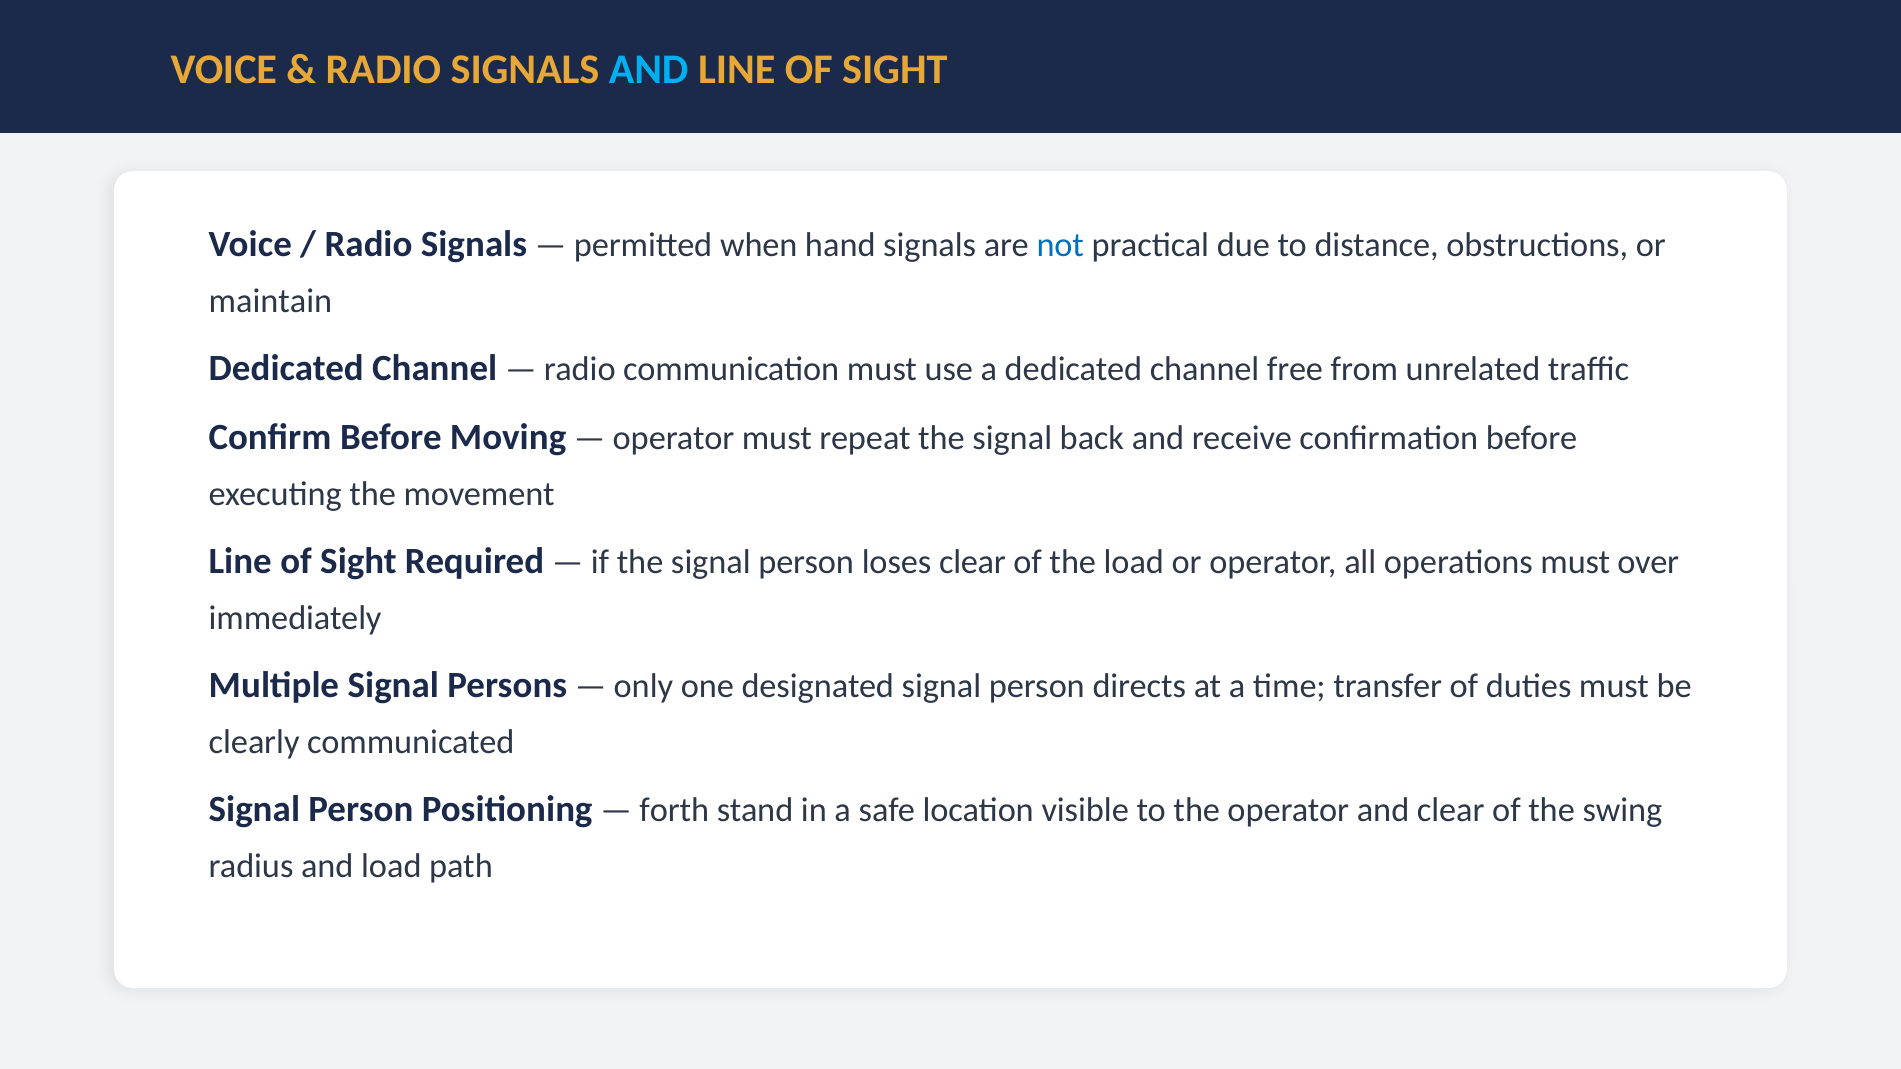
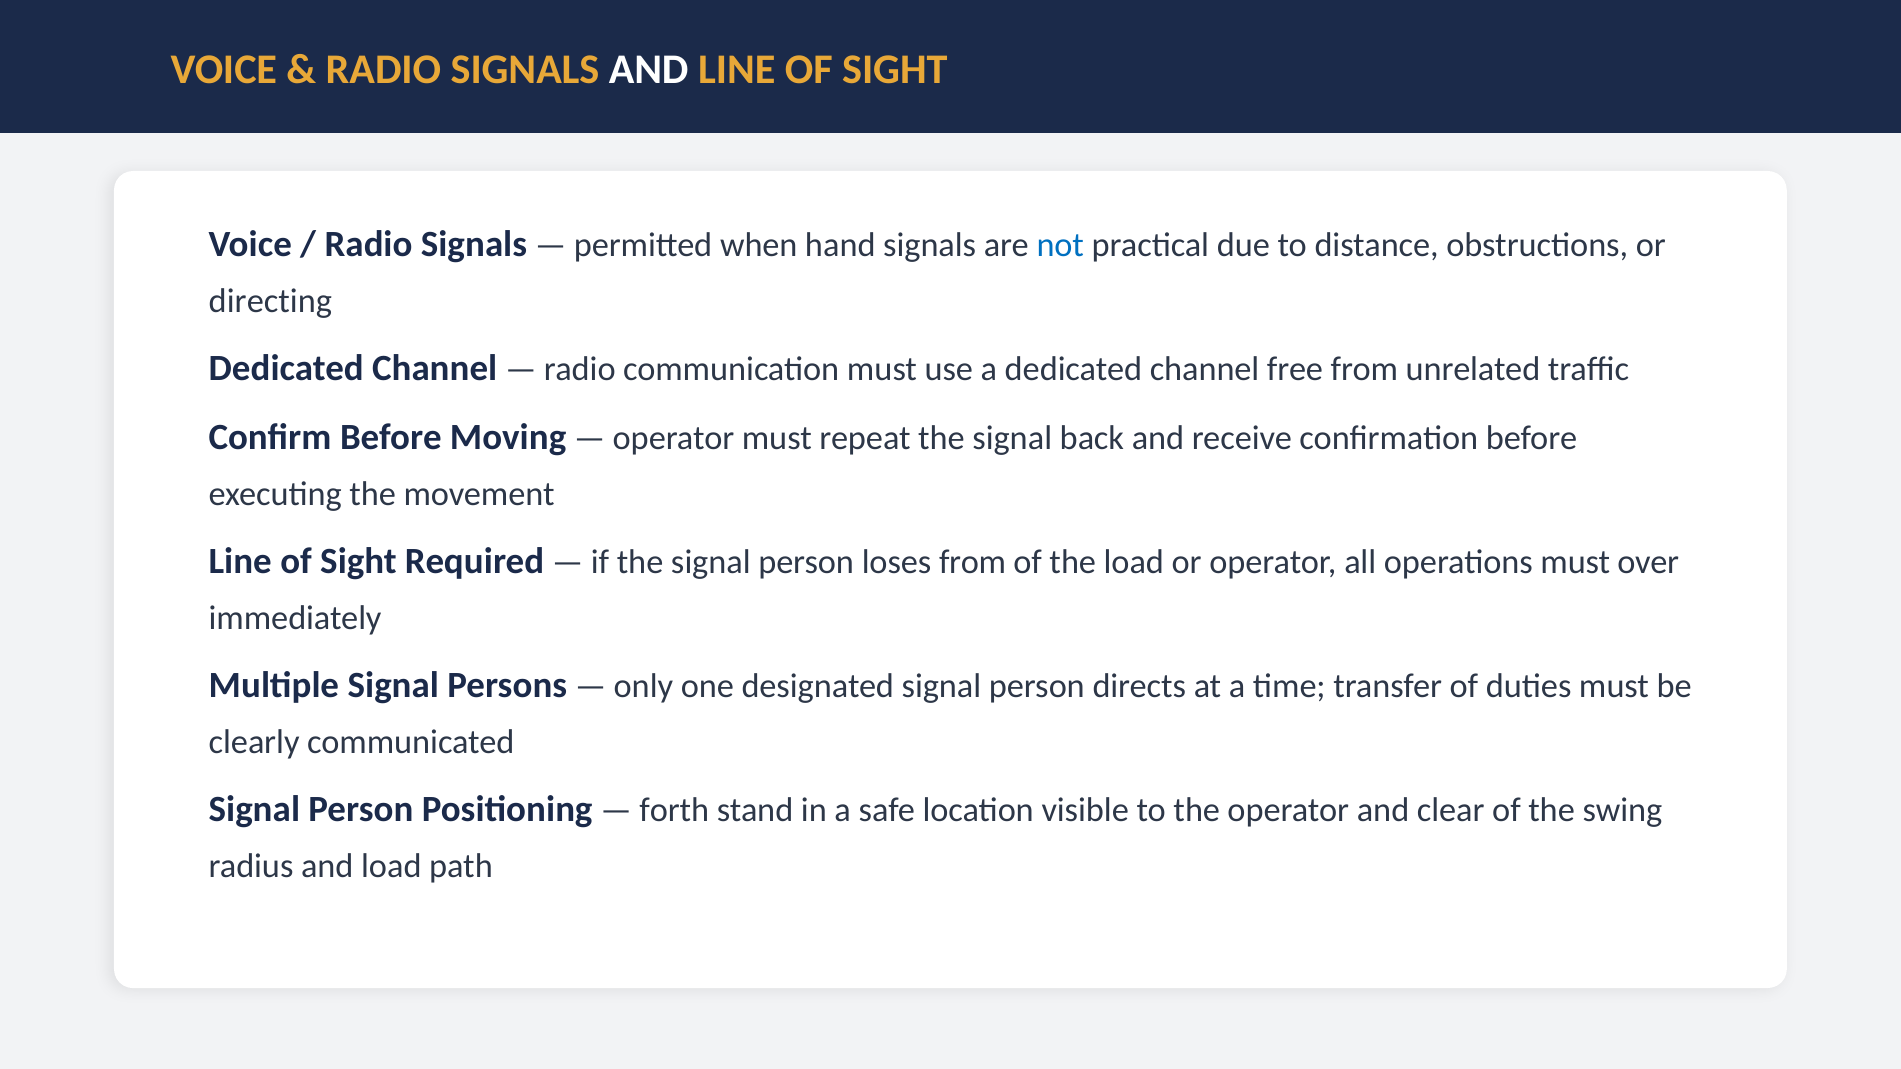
AND colour: light blue -> white (649, 69)
maintain: maintain -> directing (270, 302)
loses clear: clear -> from (973, 562)
